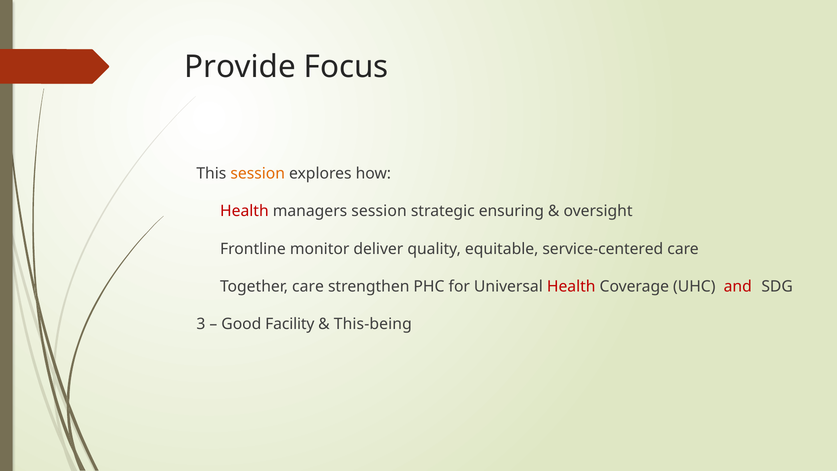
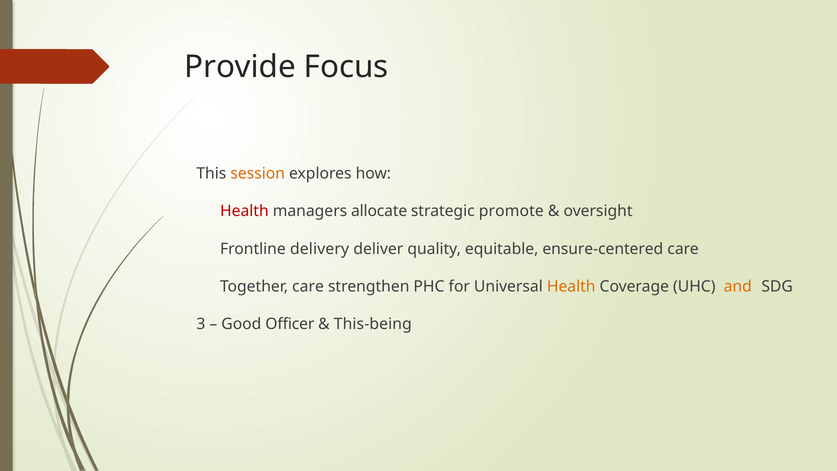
managers session: session -> allocate (379, 211)
ensuring: ensuring -> promote (511, 211)
monitor: monitor -> delivery (320, 249)
service-centered: service-centered -> ensure-centered (603, 249)
Health colour: red -> orange (571, 286)
and colour: red -> orange (738, 286)
Facility: Facility -> Officer (290, 324)
